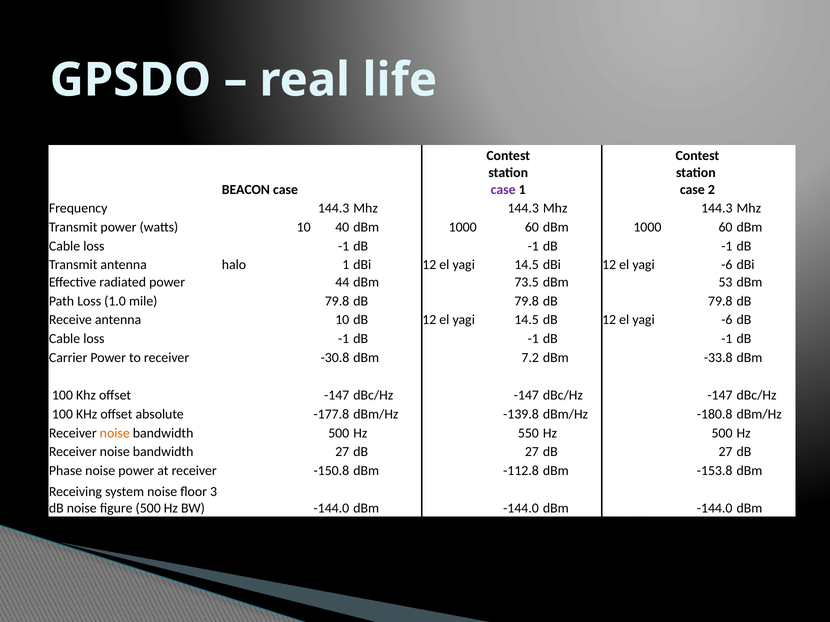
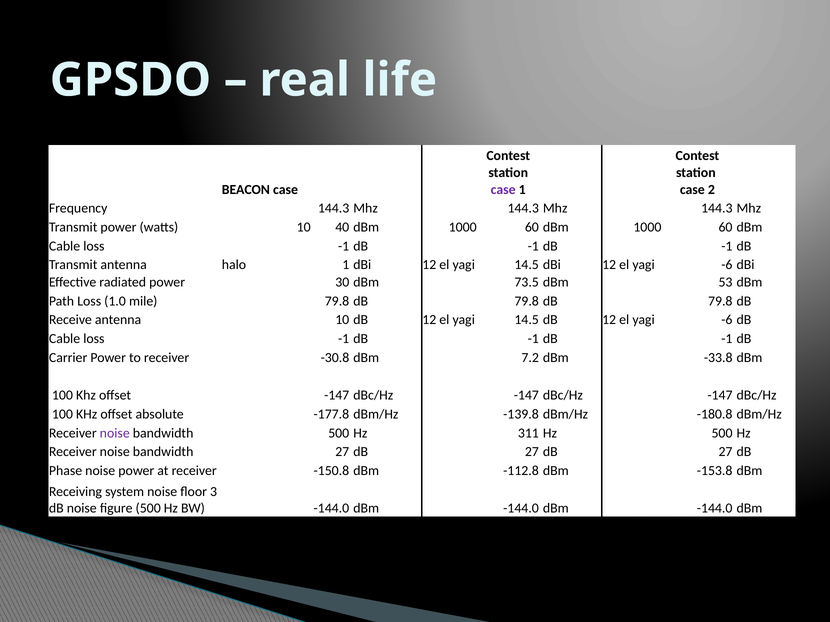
44: 44 -> 30 (342, 282)
noise colour: orange -> purple (115, 433)
550: 550 -> 311 (528, 433)
